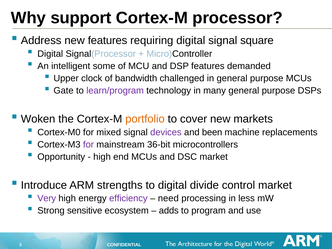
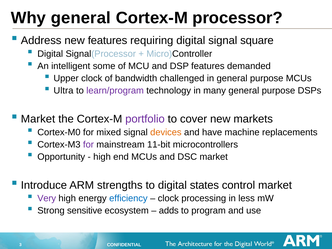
Why support: support -> general (81, 18)
Gate: Gate -> Ultra (63, 91)
Woken: Woken -> Market (38, 119)
portfolio colour: orange -> purple (145, 119)
devices colour: purple -> orange (166, 132)
been: been -> have (212, 132)
36-bit: 36-bit -> 11-bit (159, 144)
divide: divide -> states (204, 185)
efficiency colour: purple -> blue (128, 198)
need: need -> clock (168, 198)
